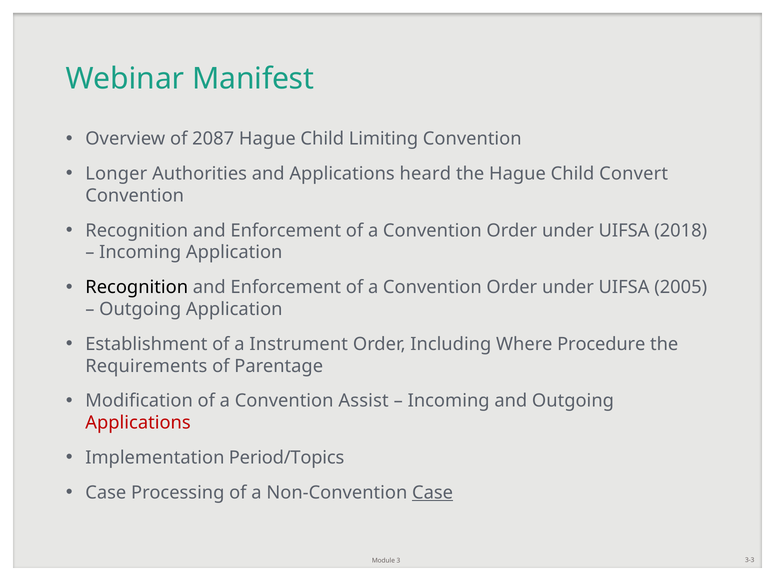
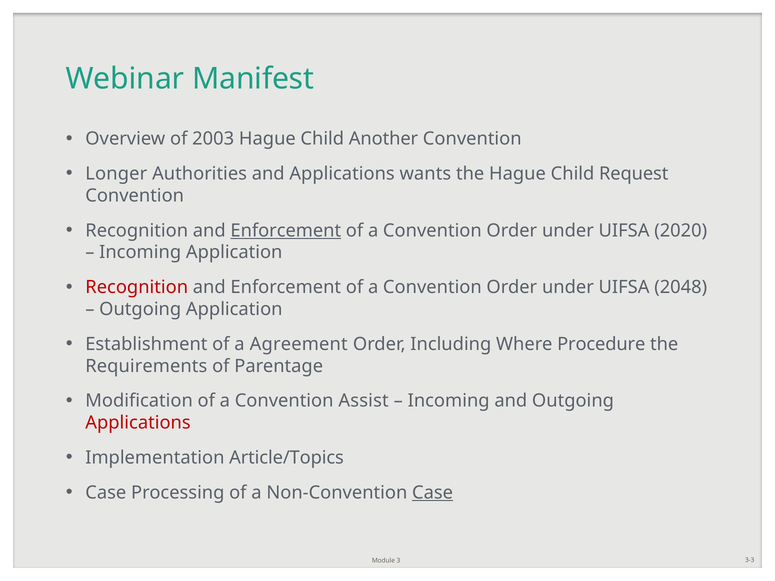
2087: 2087 -> 2003 (213, 139)
Limiting: Limiting -> Another (384, 139)
heard: heard -> wants (425, 174)
Convert: Convert -> Request (634, 174)
Enforcement underline: none -> present (286, 231)
2018: 2018 -> 2020 (681, 231)
Recognition colour: black -> red (137, 287)
2005: 2005 -> 2048 (681, 287)
Instrument: Instrument -> Agreement (299, 344)
Period/Topics: Period/Topics -> Article/Topics (287, 458)
